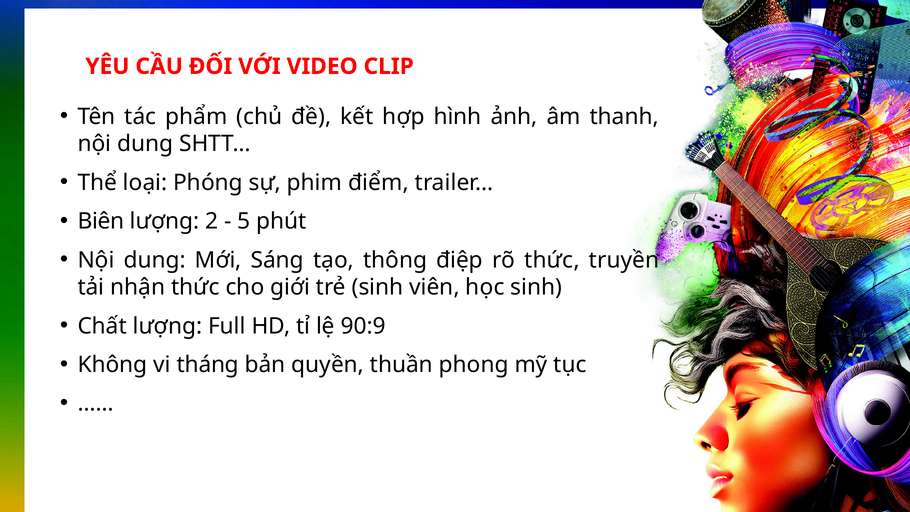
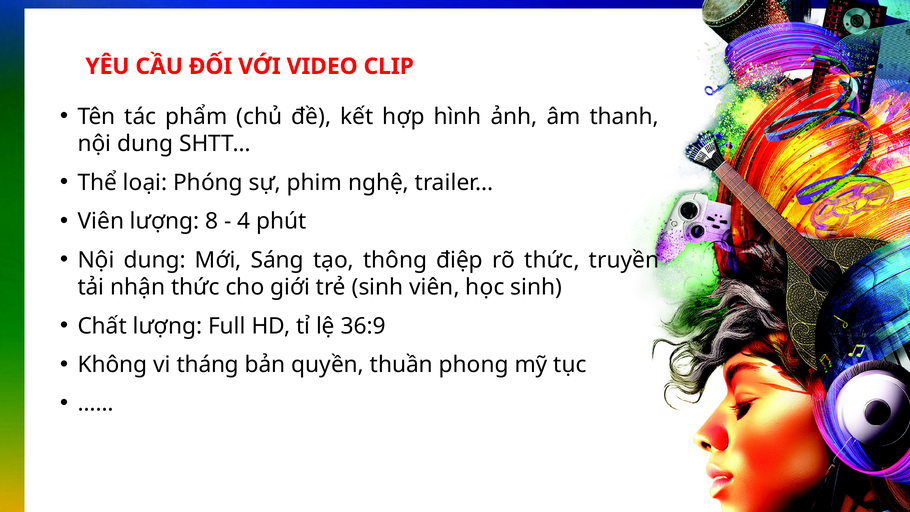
điểm: điểm -> nghệ (379, 183)
Biên: Biên -> Viên (101, 221)
2: 2 -> 8 (212, 221)
5: 5 -> 4 (244, 221)
90:9: 90:9 -> 36:9 (363, 326)
